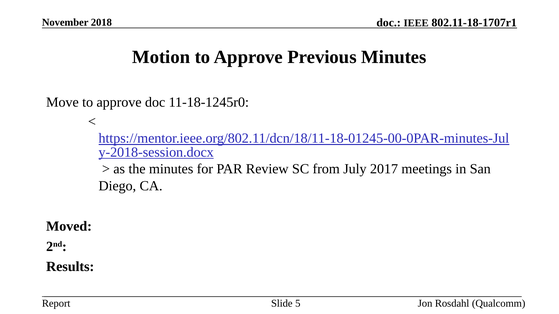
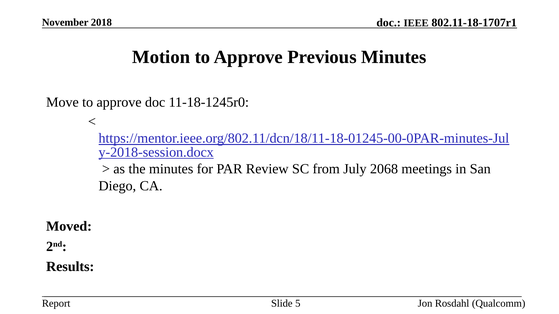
2017: 2017 -> 2068 (384, 169)
